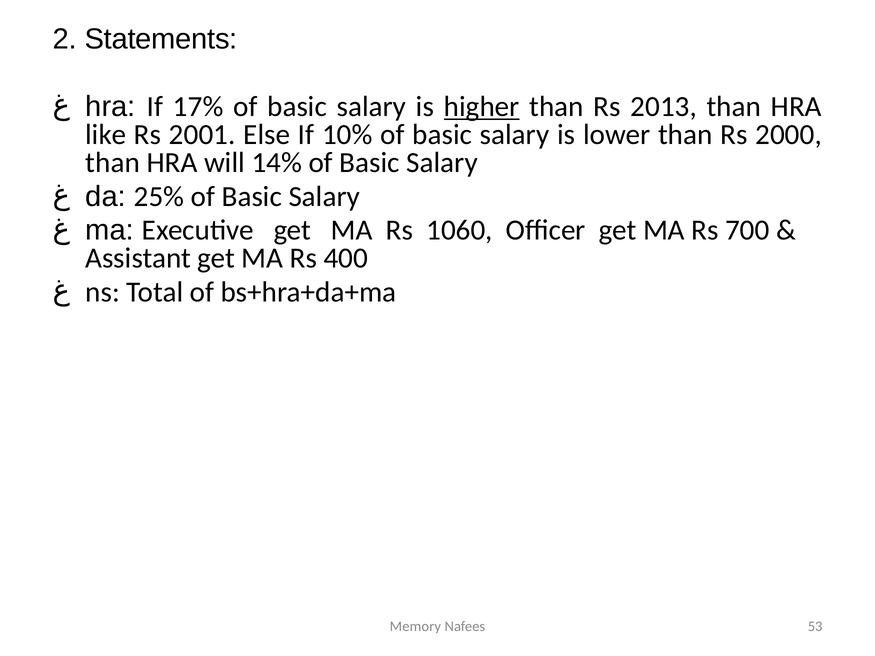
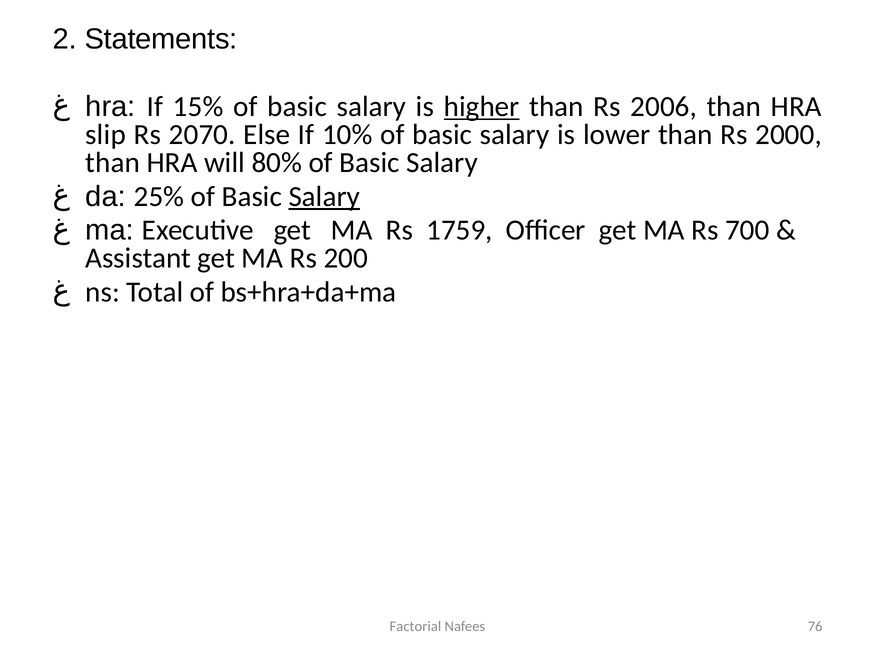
17%: 17% -> 15% (198, 107)
2013: 2013 -> 2006 (664, 107)
like: like -> slip (106, 135)
2001: 2001 -> 2070 (202, 135)
14%: 14% -> 80% (277, 163)
Salary underline: none -> present (324, 196)
1060: 1060 -> 1759 (459, 230)
400: 400 -> 200 (346, 258)
Memory: Memory -> Factorial (415, 627)
53: 53 -> 76 (815, 627)
